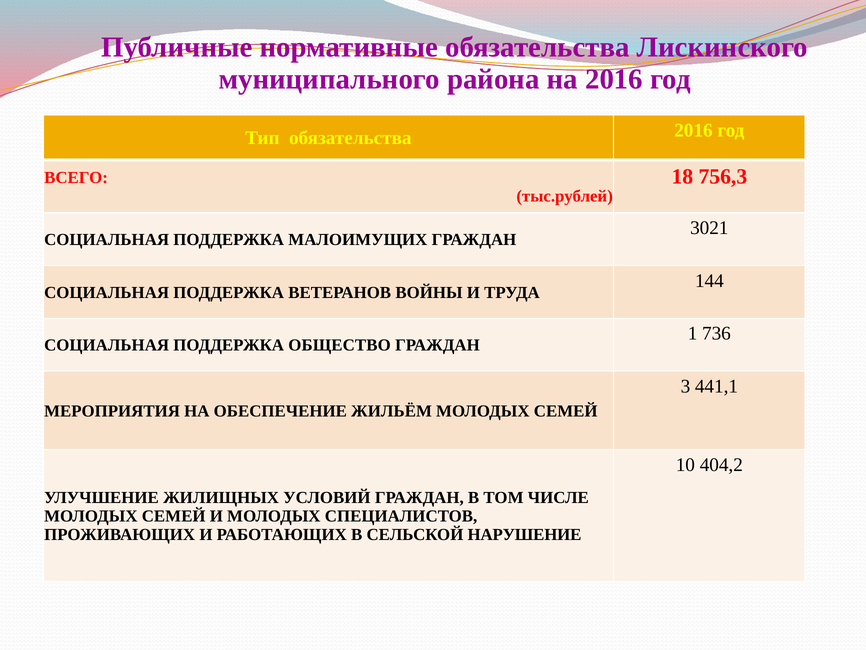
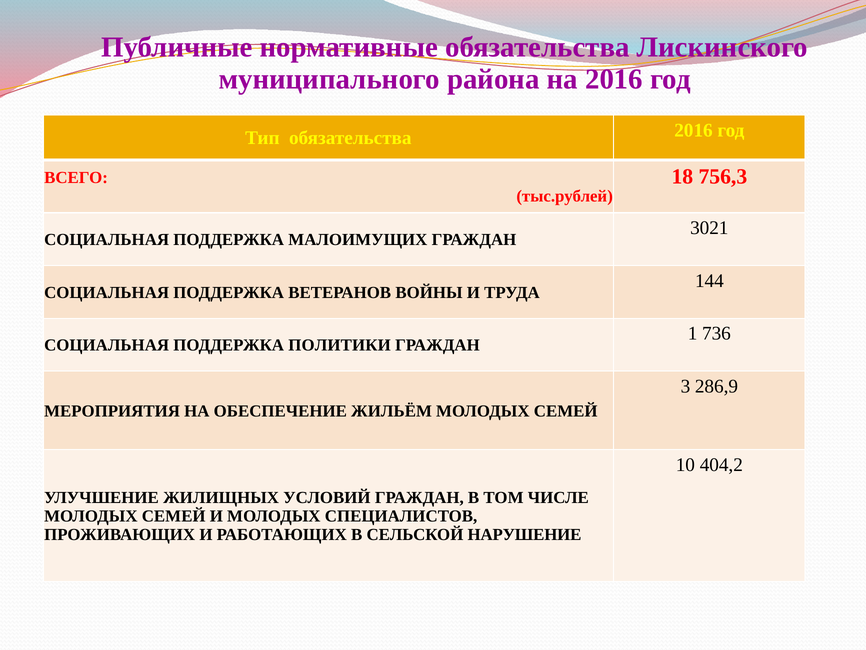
ОБЩЕСТВО: ОБЩЕСТВО -> ПОЛИТИКИ (340, 345)
441,1: 441,1 -> 286,9 (716, 386)
